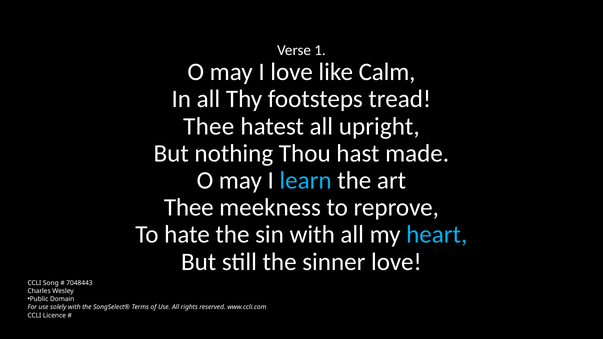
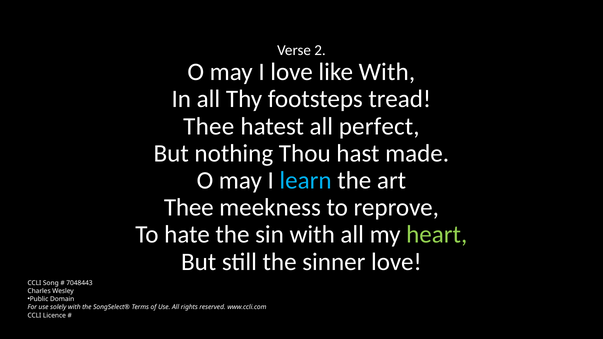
1: 1 -> 2 (320, 51)
like Calm: Calm -> With (387, 72)
upright: upright -> perfect (379, 126)
heart colour: light blue -> light green (437, 235)
